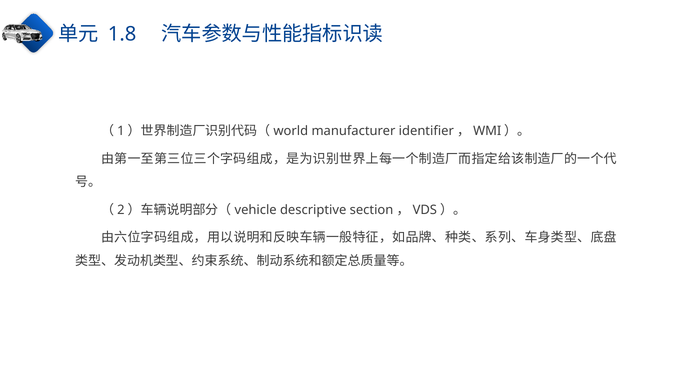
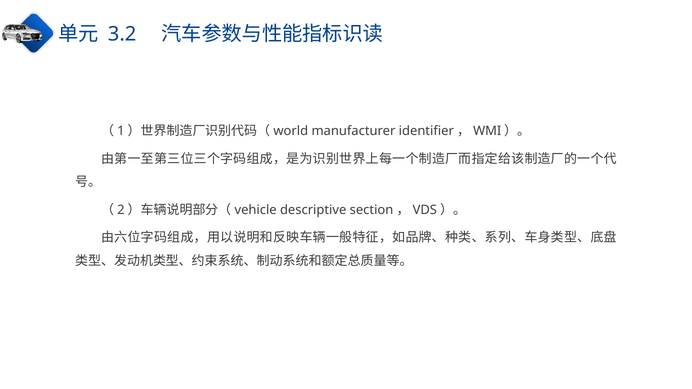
1.8: 1.8 -> 3.2 (122, 34)
